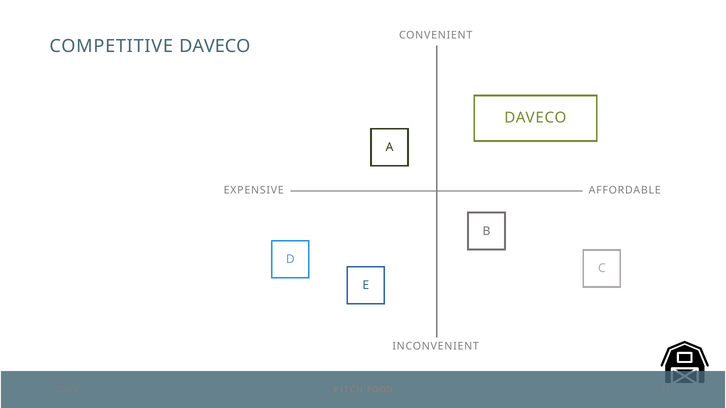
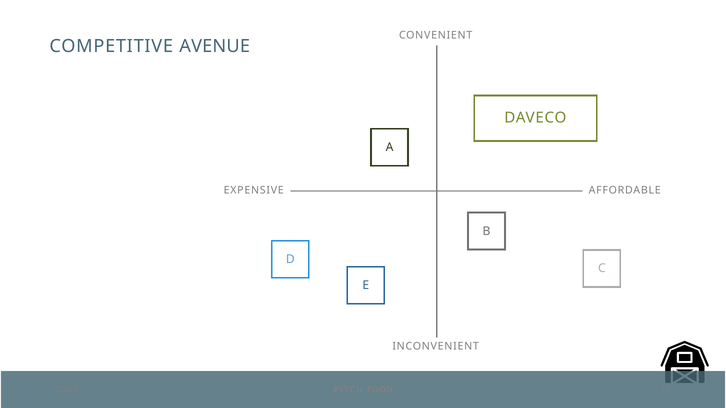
COMPETITIVE DAVECO: DAVECO -> AVENUE (215, 46)
